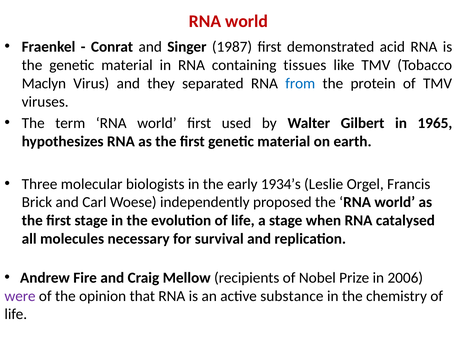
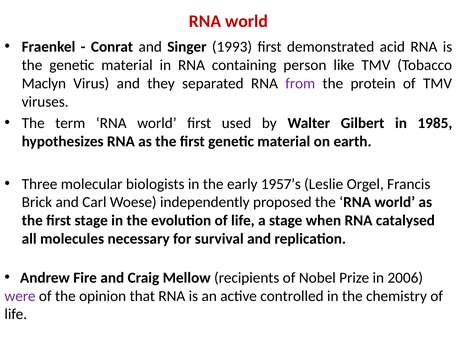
1987: 1987 -> 1993 (232, 47)
tissues: tissues -> person (305, 65)
from colour: blue -> purple (300, 83)
1965: 1965 -> 1985 (435, 123)
1934’s: 1934’s -> 1957’s (281, 184)
substance: substance -> controlled (292, 296)
